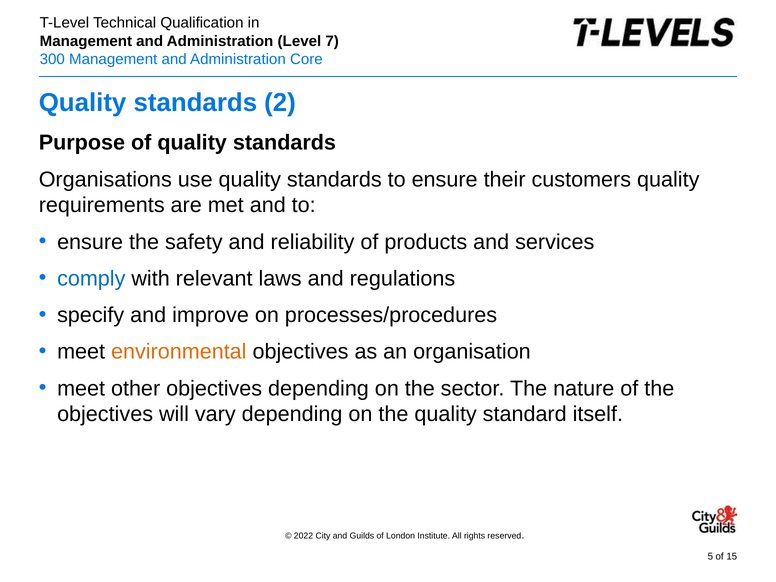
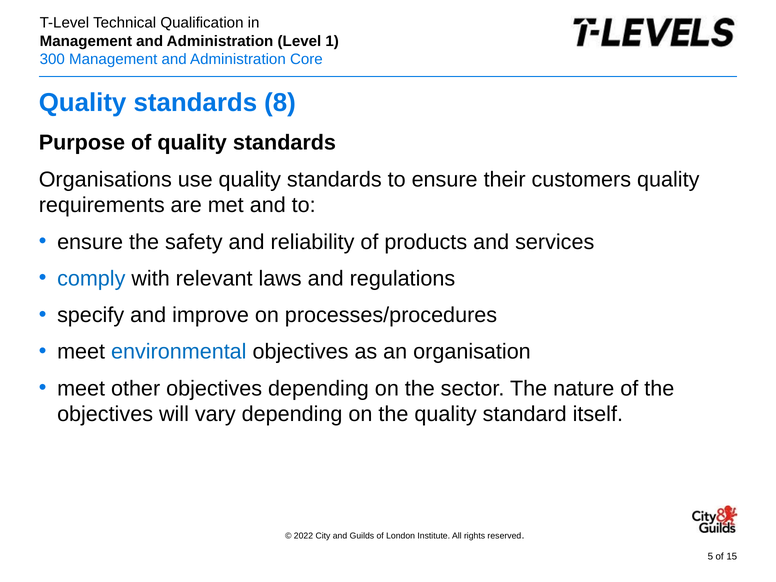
7: 7 -> 1 (332, 41)
2: 2 -> 8 (280, 103)
environmental colour: orange -> blue (179, 352)
